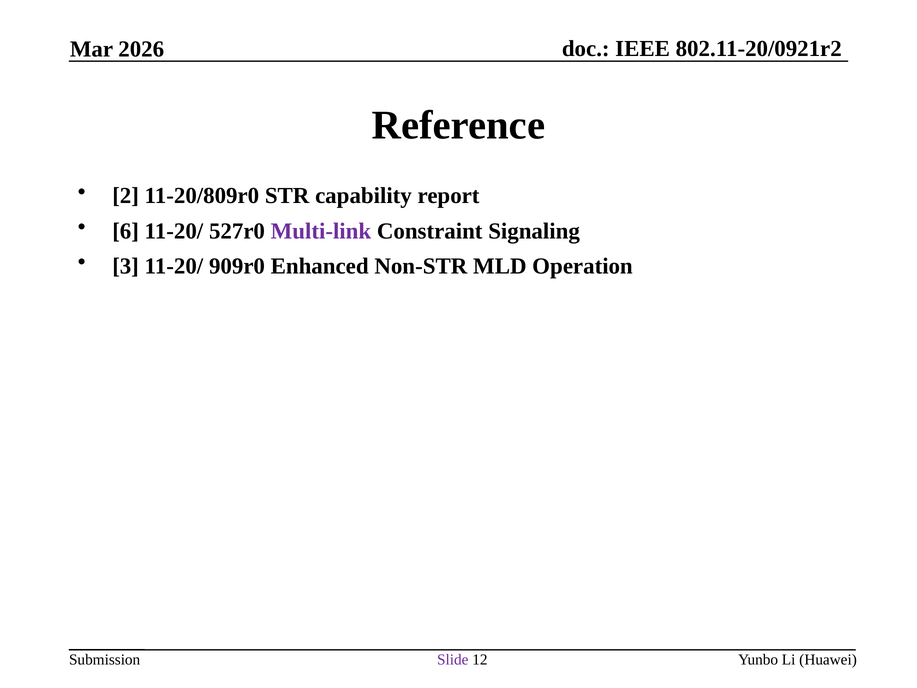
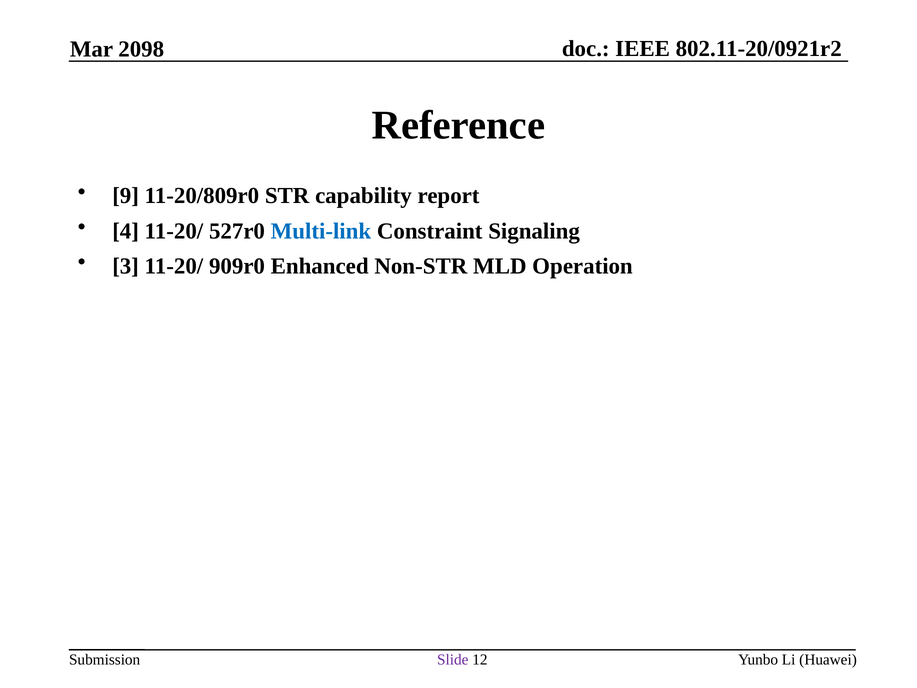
2026: 2026 -> 2098 (141, 49)
2: 2 -> 9 (126, 196)
6: 6 -> 4 (126, 231)
Multi-link colour: purple -> blue (321, 231)
